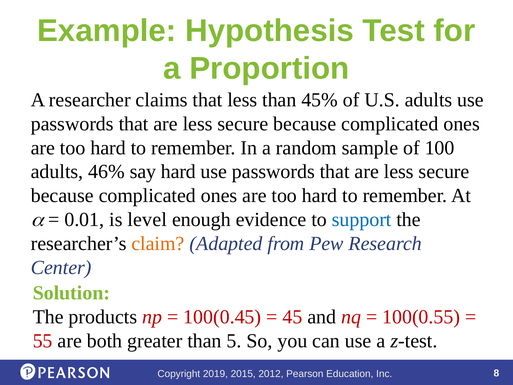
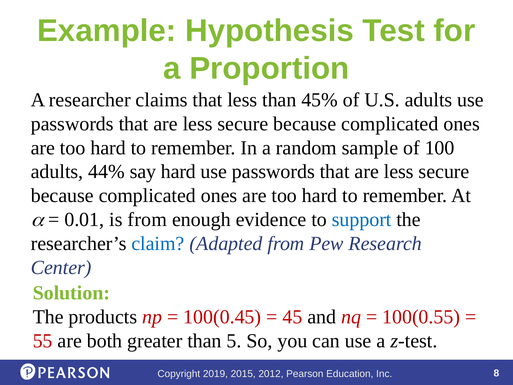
46%: 46% -> 44% (106, 172)
is level: level -> from (147, 220)
claim colour: orange -> blue (158, 243)
